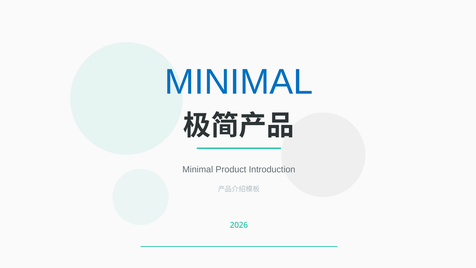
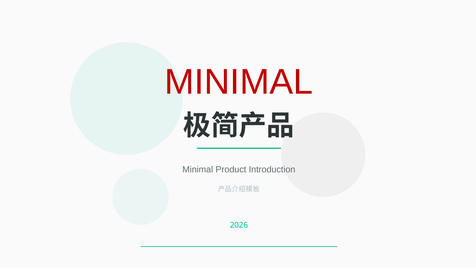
MINIMAL colour: blue -> red (239, 82)
